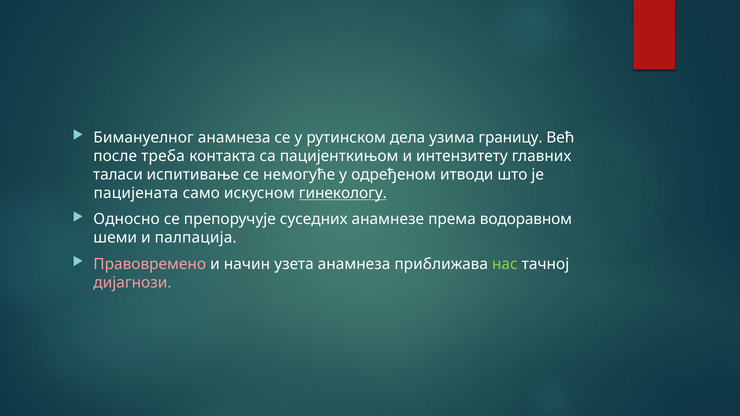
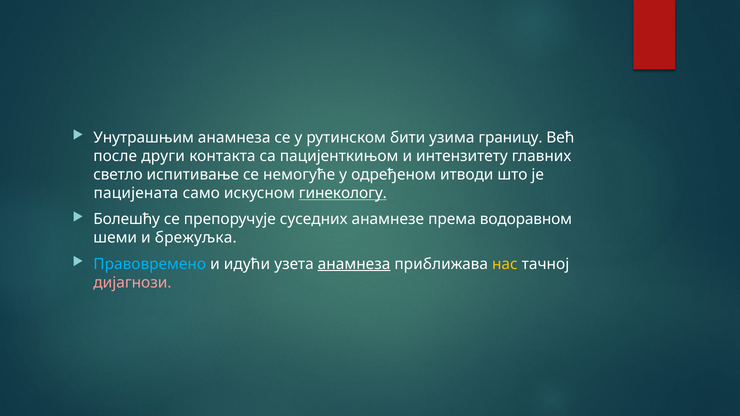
Бимануелног: Бимануелног -> Унутрашњим (144, 138)
дела: дела -> бити (408, 138)
треба: треба -> други (163, 156)
таласи: таласи -> светло (118, 175)
Односно: Односно -> Болешћу (127, 219)
палпација: палпација -> брежуљка (196, 238)
Правовремено colour: pink -> light blue (150, 264)
начин: начин -> идући (247, 264)
анамнеза underline: none -> present (354, 264)
нас colour: light green -> yellow (505, 264)
